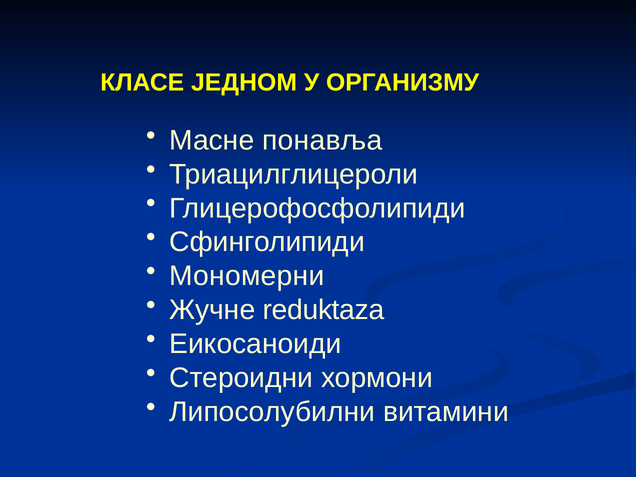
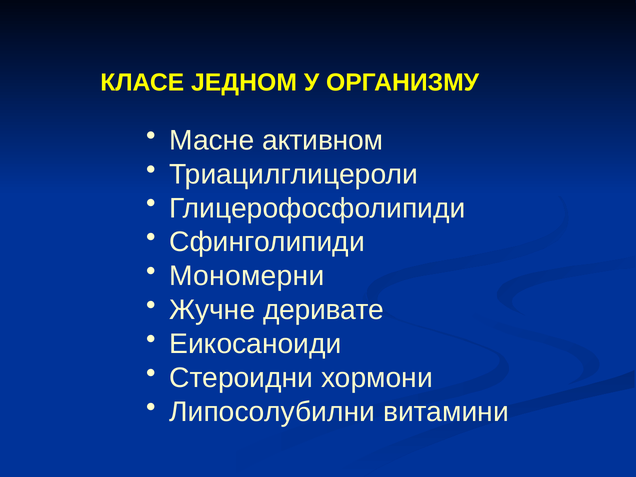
понавља: понавља -> активном (323, 140)
reduktaza: reduktaza -> деривате (324, 310)
